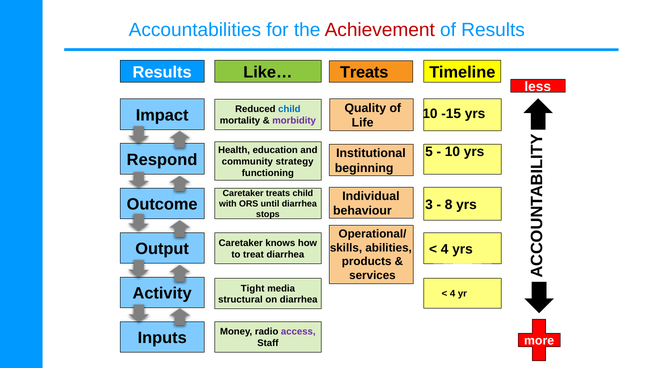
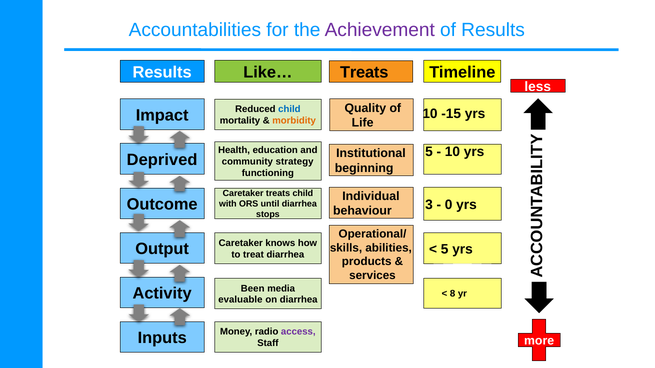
Achievement colour: red -> purple (380, 30)
morbidity colour: purple -> orange (294, 121)
Respond: Respond -> Deprived (162, 160)
8: 8 -> 0 (449, 205)
4: 4 -> 5 (445, 249)
Tight: Tight -> Been (253, 289)
4: 4 -> 8 (453, 294)
structural: structural -> evaluable (240, 300)
